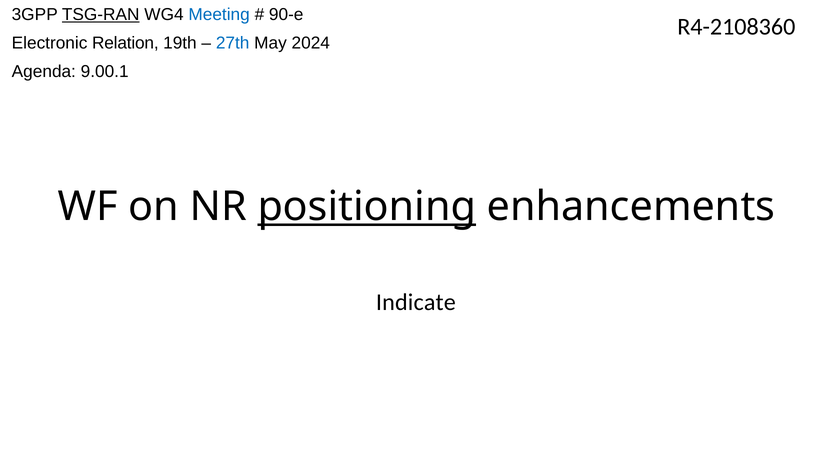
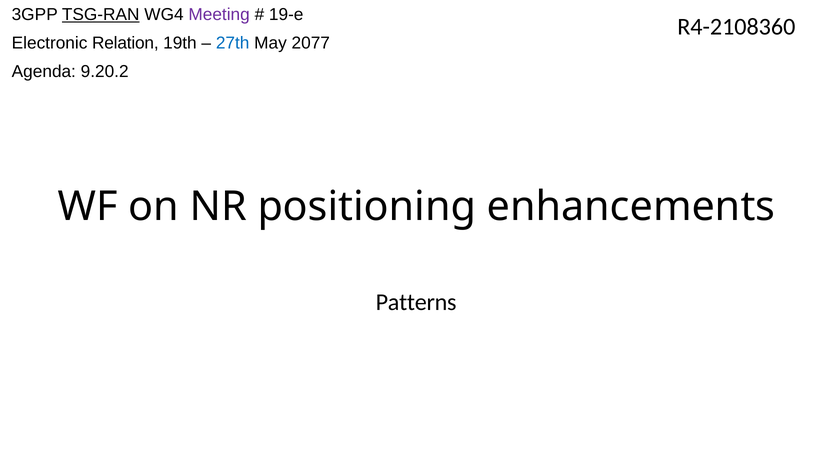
Meeting colour: blue -> purple (219, 15)
90-e: 90-e -> 19-e (286, 15)
2024: 2024 -> 2077 (311, 43)
9.00.1: 9.00.1 -> 9.20.2 (105, 71)
positioning underline: present -> none (367, 207)
Indicate: Indicate -> Patterns (416, 302)
